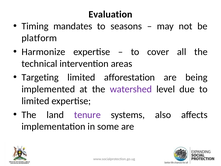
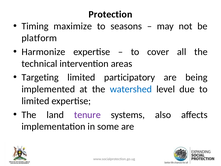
Evaluation: Evaluation -> Protection (110, 14)
mandates: mandates -> maximize (73, 26)
afforestation: afforestation -> participatory (130, 77)
watershed colour: purple -> blue (131, 89)
